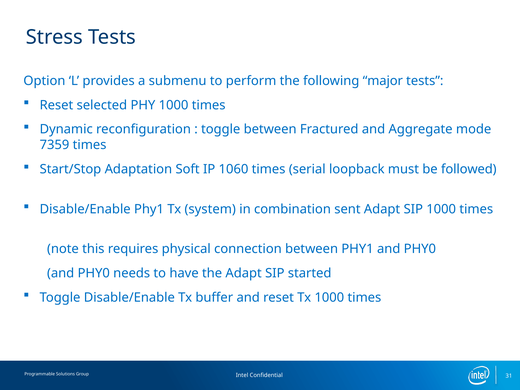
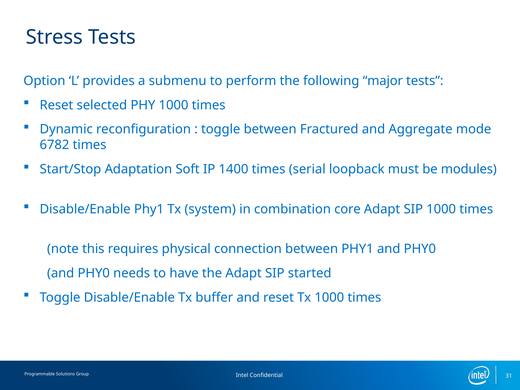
7359: 7359 -> 6782 (55, 145)
1060: 1060 -> 1400 (234, 169)
followed: followed -> modules (469, 169)
sent: sent -> core (347, 209)
